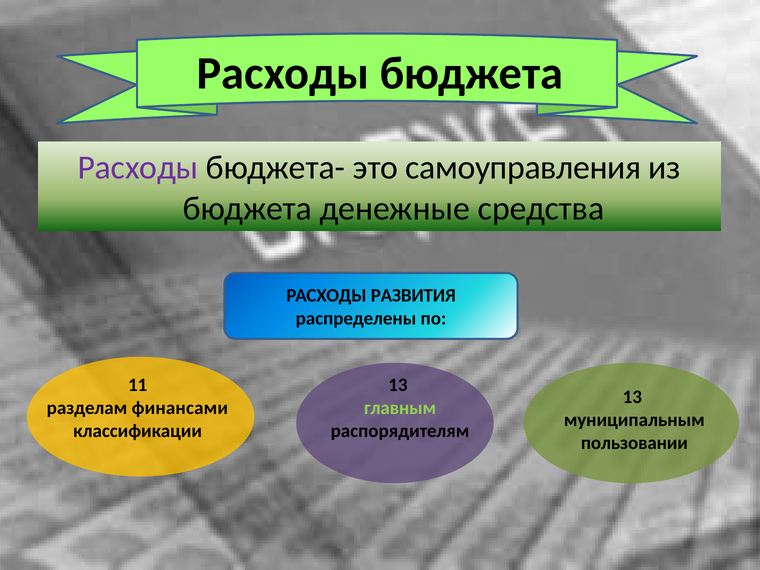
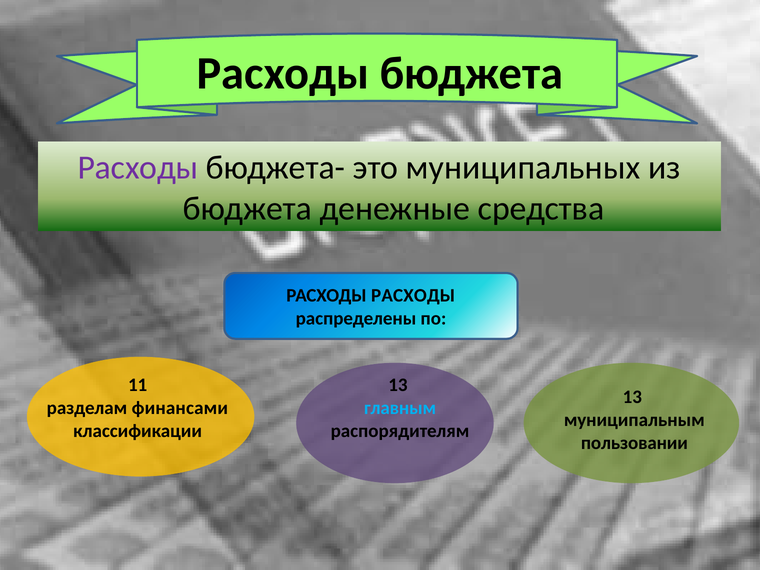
самоуправления: самоуправления -> муниципальных (523, 168)
РАСХОДЫ РАЗВИТИЯ: РАЗВИТИЯ -> РАСХОДЫ (413, 295)
главным colour: light green -> light blue (400, 408)
